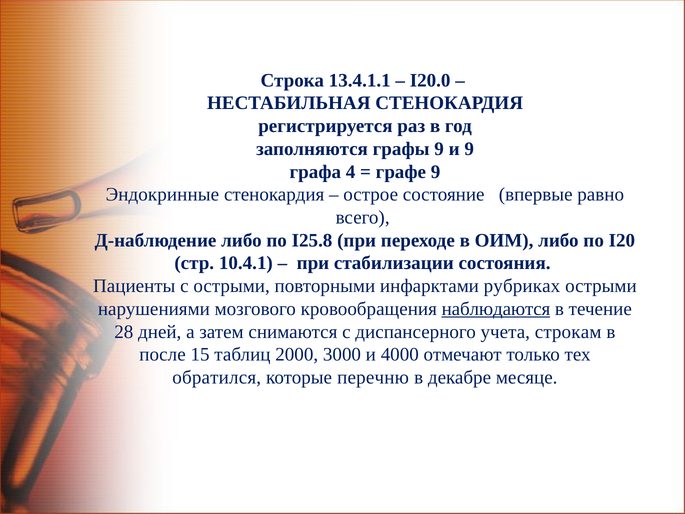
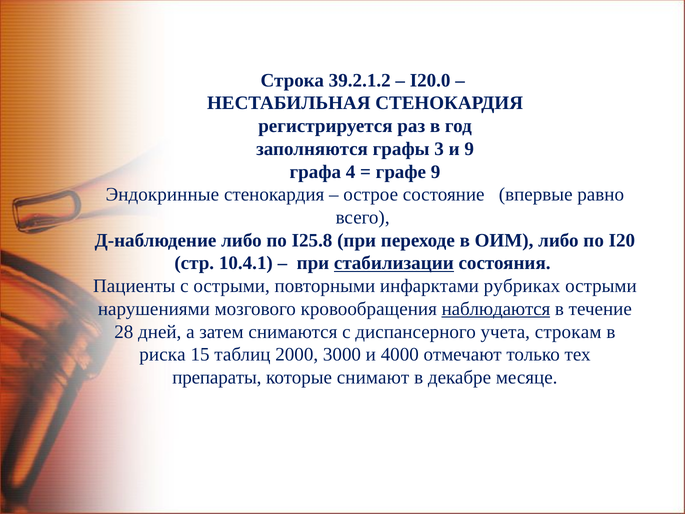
13.4.1.1: 13.4.1.1 -> 39.2.1.2 (360, 80)
графы 9: 9 -> 3 (439, 149)
стабилизации underline: none -> present (394, 263)
после: после -> риска (162, 354)
обратился: обратился -> препараты (217, 377)
перечню: перечню -> снимают (373, 377)
